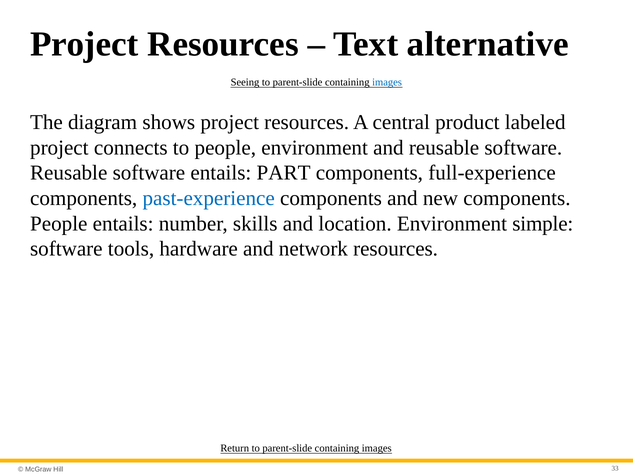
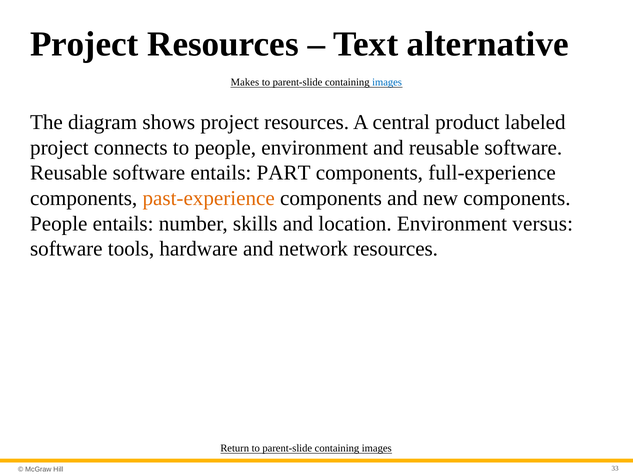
Seeing: Seeing -> Makes (245, 82)
past-experience colour: blue -> orange (209, 198)
simple: simple -> versus (543, 223)
